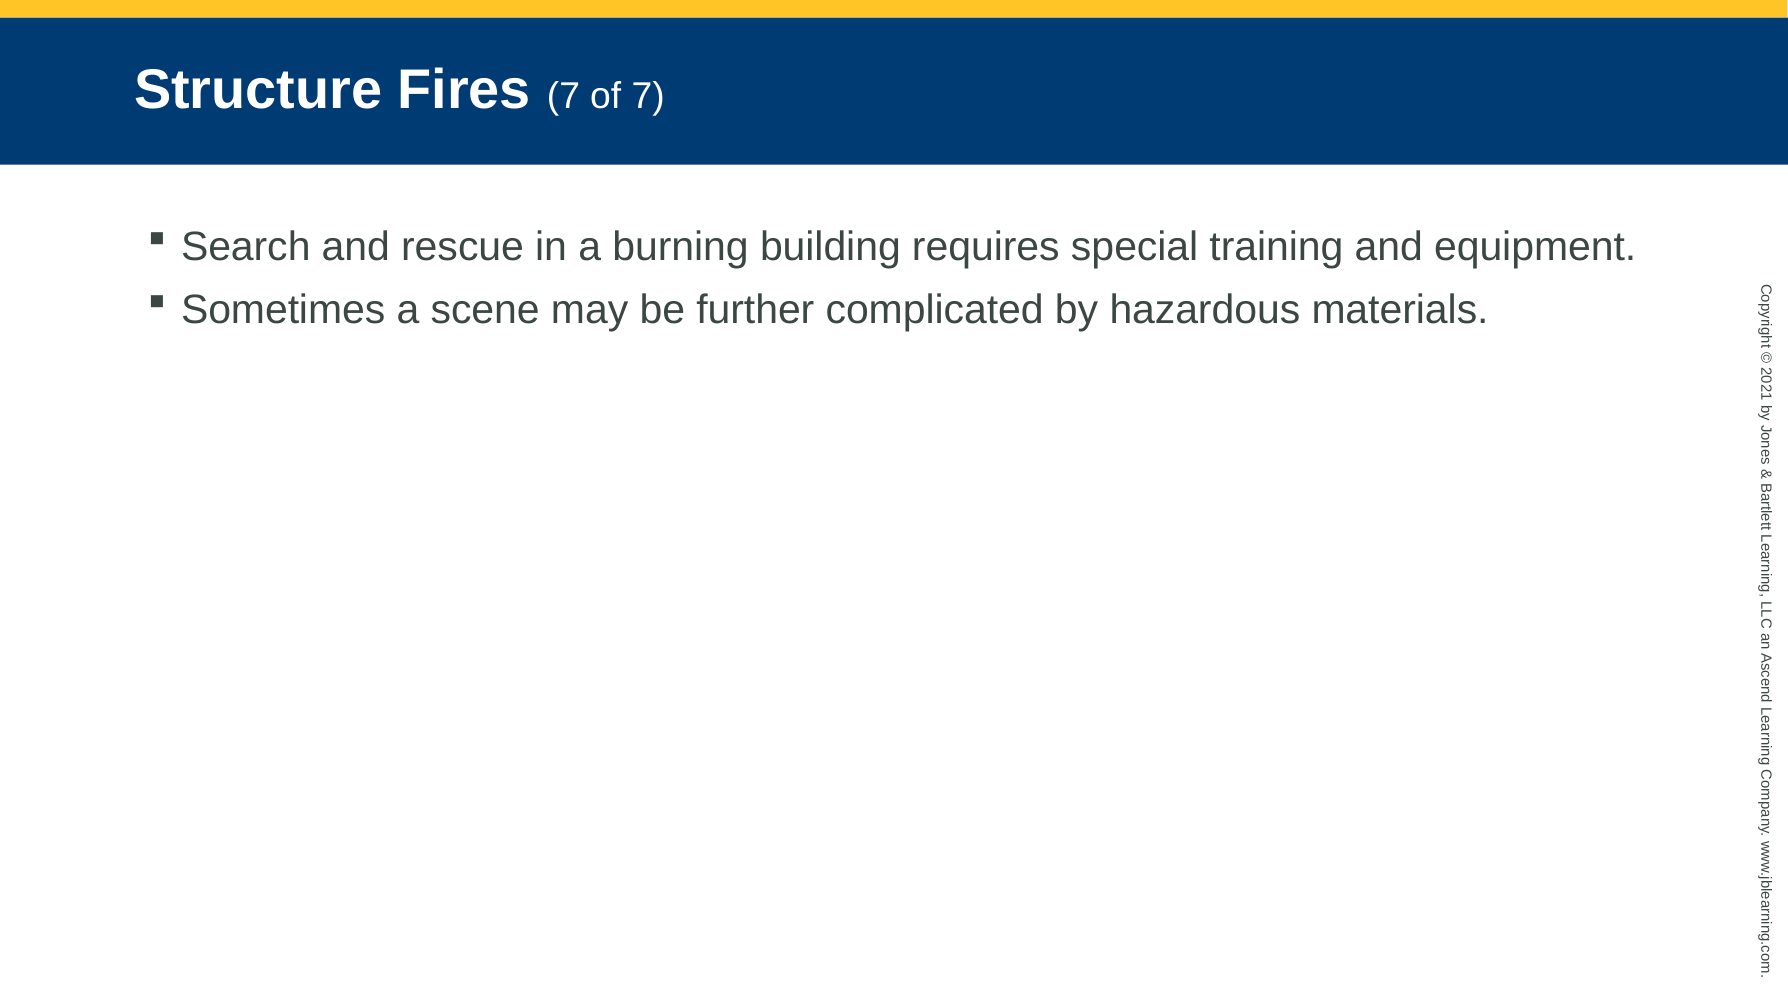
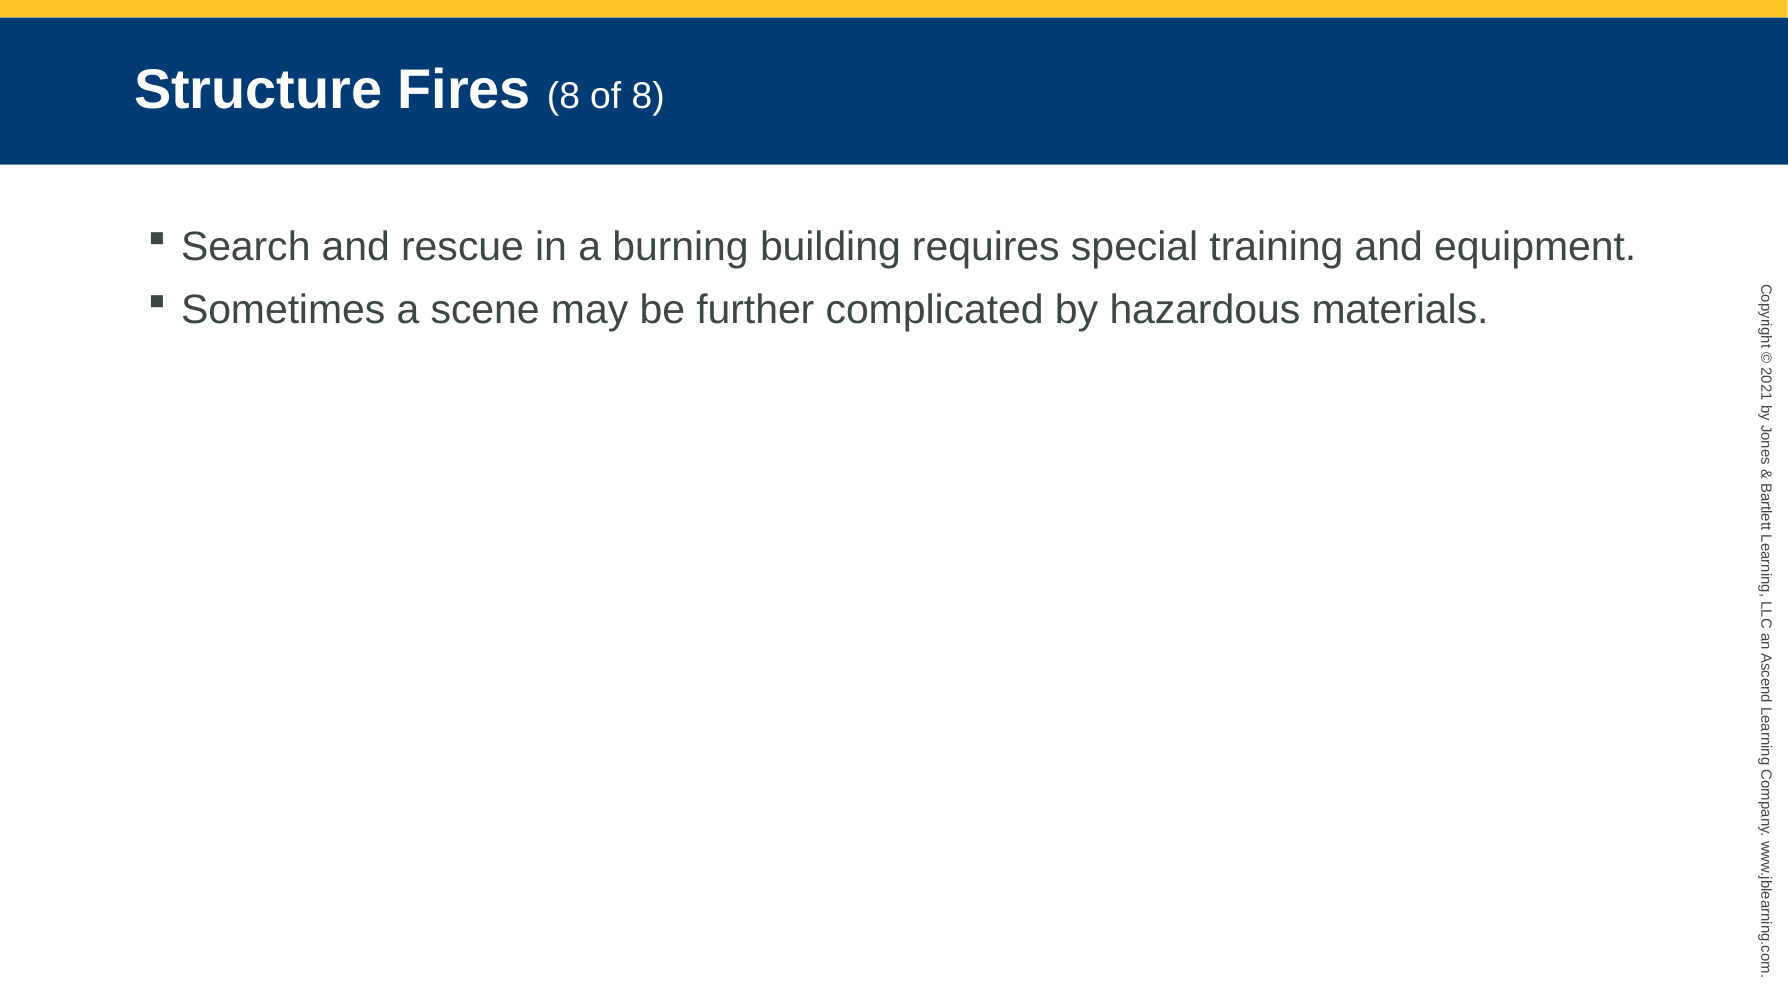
Fires 7: 7 -> 8 (563, 96)
of 7: 7 -> 8 (648, 96)
